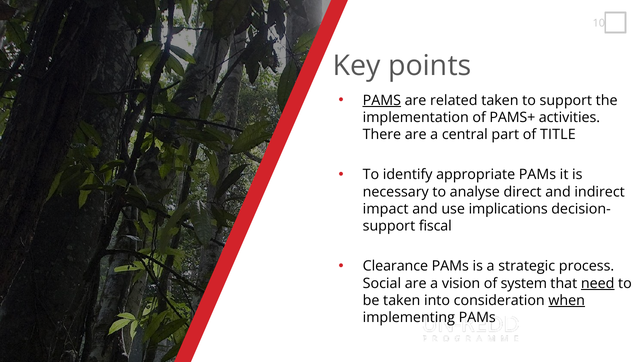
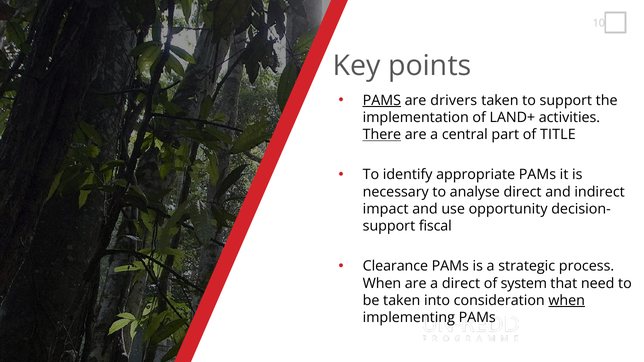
related: related -> drivers (454, 100)
PAMS+: PAMS+ -> LAND+ (512, 118)
There underline: none -> present (382, 135)
implications: implications -> opportunity (508, 209)
Social: Social -> When (382, 284)
a vision: vision -> direct (461, 284)
need underline: present -> none (598, 284)
